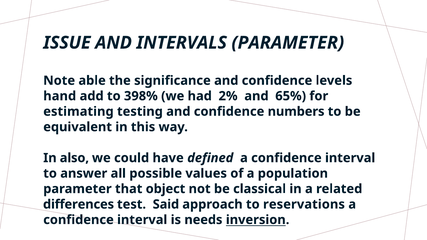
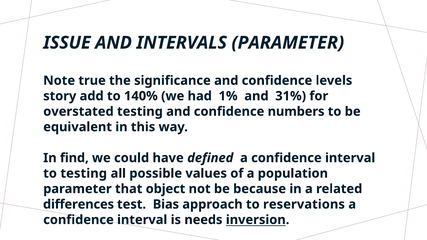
able: able -> true (92, 81)
hand: hand -> story (60, 96)
398%: 398% -> 140% (141, 96)
2%: 2% -> 1% (228, 96)
65%: 65% -> 31% (291, 96)
estimating: estimating -> overstated (78, 112)
also: also -> find (74, 158)
to answer: answer -> testing (84, 174)
classical: classical -> because (260, 189)
Said: Said -> Bias (166, 204)
